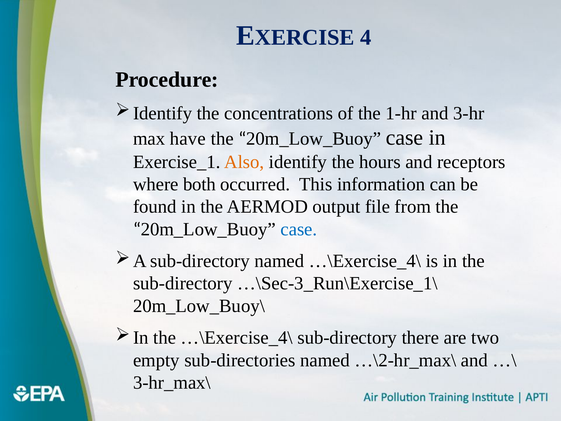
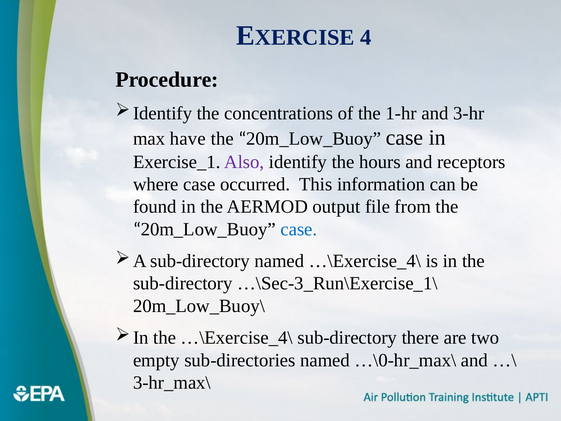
Also colour: orange -> purple (244, 162)
where both: both -> case (199, 184)
…\2-hr_max\: …\2-hr_max\ -> …\0-hr_max\ (405, 360)
